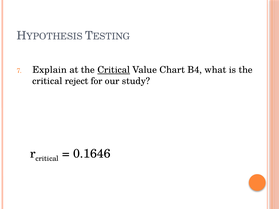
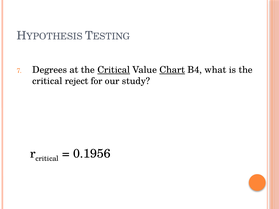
Explain: Explain -> Degrees (50, 70)
Chart underline: none -> present (172, 70)
0.1646: 0.1646 -> 0.1956 (92, 154)
